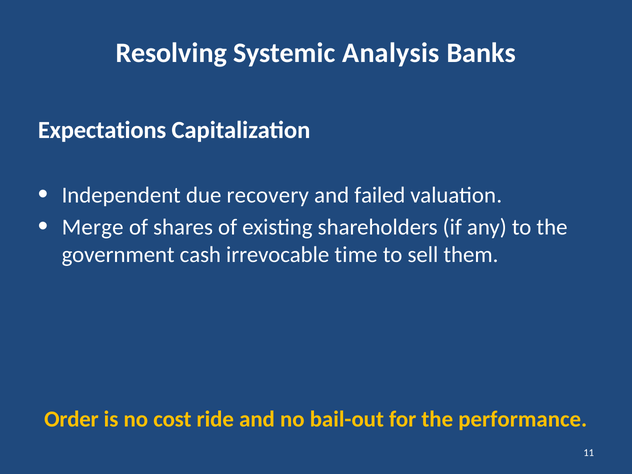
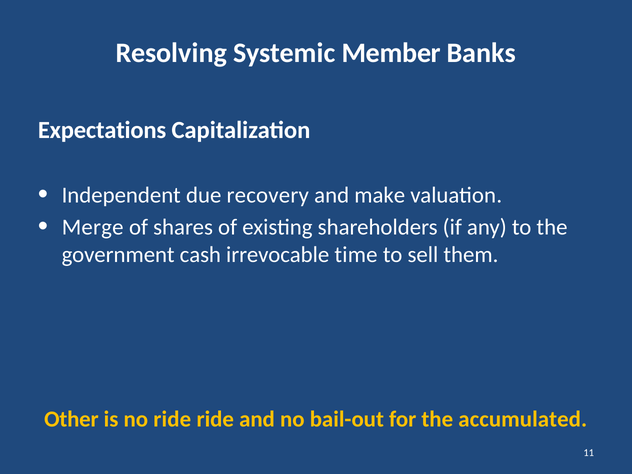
Analysis: Analysis -> Member (391, 53)
failed: failed -> make (380, 195)
Order: Order -> Other (71, 419)
no cost: cost -> ride (172, 419)
performance: performance -> accumulated (523, 419)
